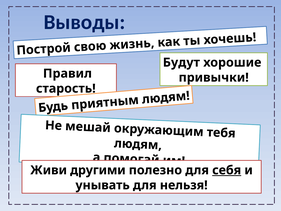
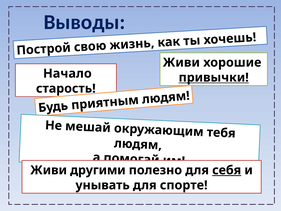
Будут: Будут -> Живи (181, 62)
Правил: Правил -> Начало (67, 73)
привычки underline: none -> present (214, 77)
нельзя: нельзя -> спорте (184, 185)
